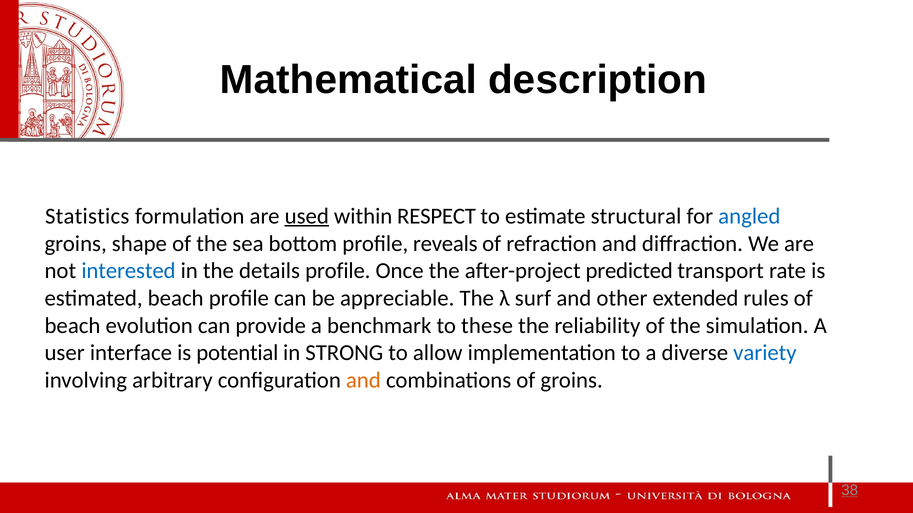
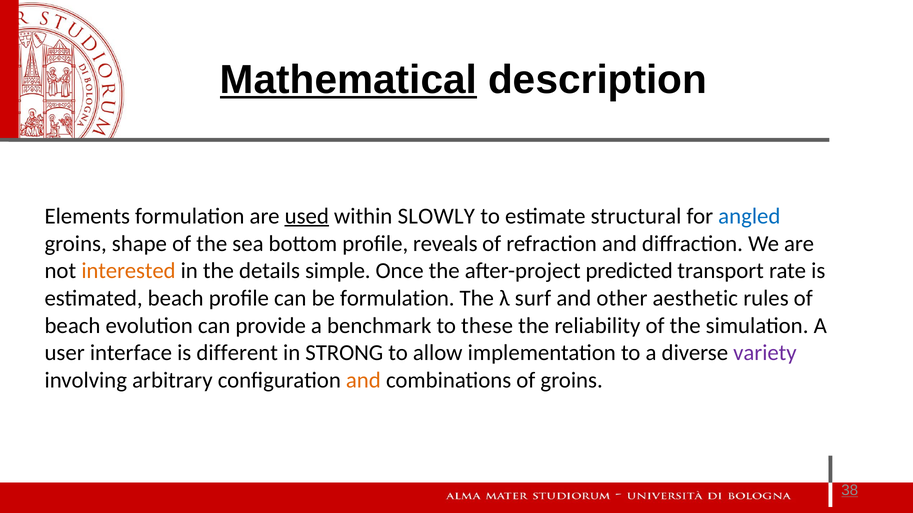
Mathematical underline: none -> present (348, 80)
Statistics: Statistics -> Elements (87, 216)
RESPECT: RESPECT -> SLOWLY (436, 216)
interested colour: blue -> orange (128, 271)
details profile: profile -> simple (338, 271)
be appreciable: appreciable -> formulation (397, 299)
extended: extended -> aesthetic (695, 299)
potential: potential -> different (237, 353)
variety colour: blue -> purple (765, 353)
